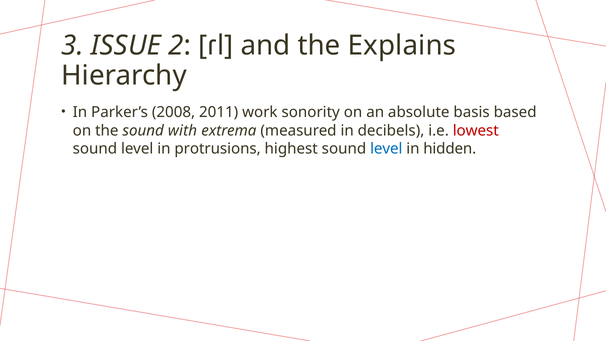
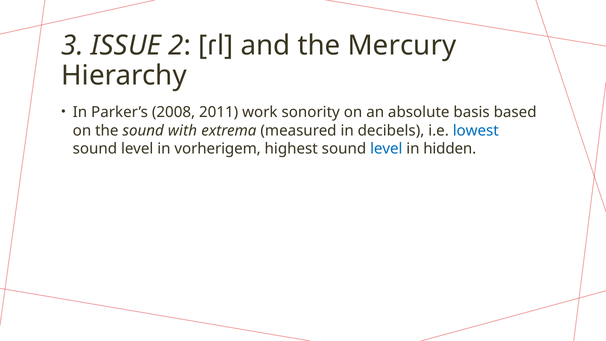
Explains: Explains -> Mercury (402, 46)
lowest colour: red -> blue (476, 130)
protrusions: protrusions -> vorherigem (218, 149)
